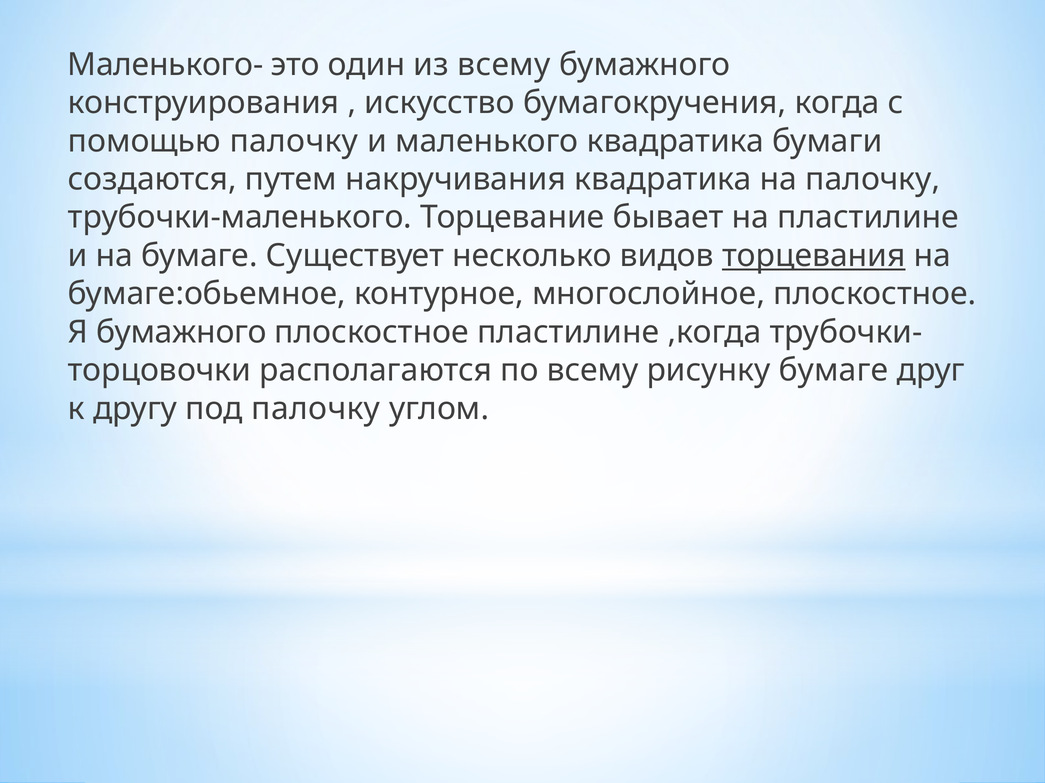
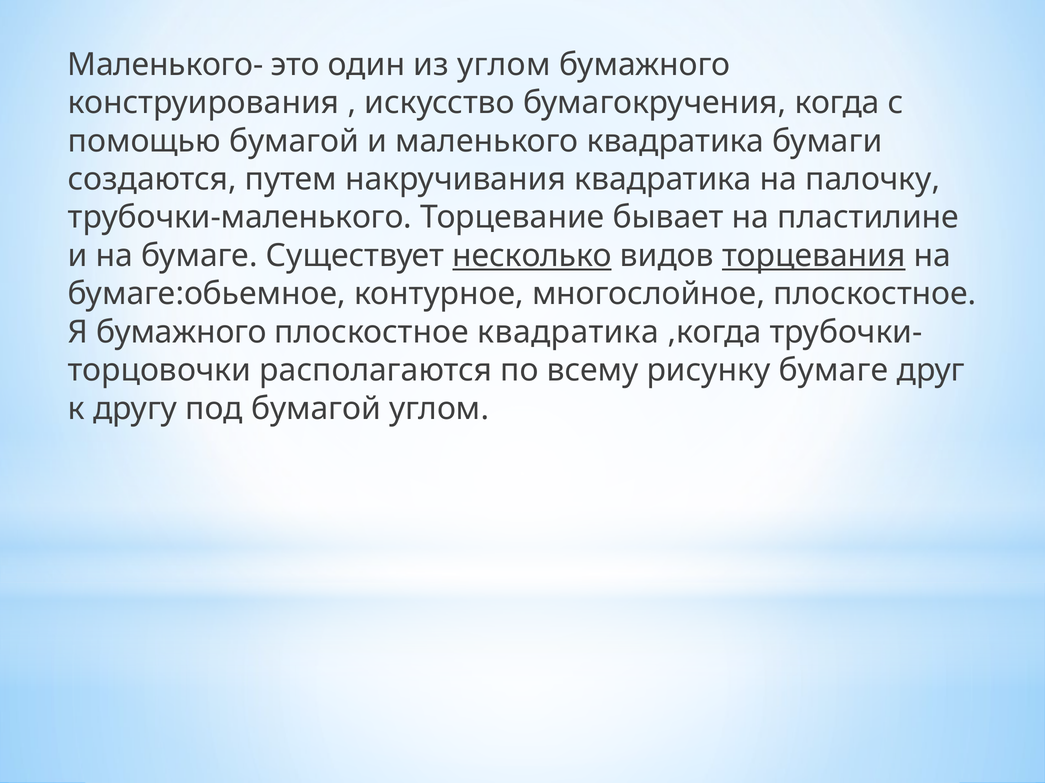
из всему: всему -> углом (504, 65)
помощью палочку: палочку -> бумагой (294, 141)
несколько underline: none -> present (532, 256)
плоскостное пластилине: пластилине -> квадратика (568, 332)
под палочку: палочку -> бумагой (316, 409)
